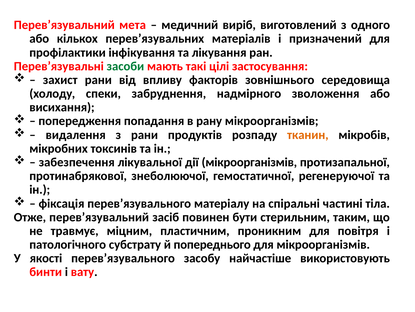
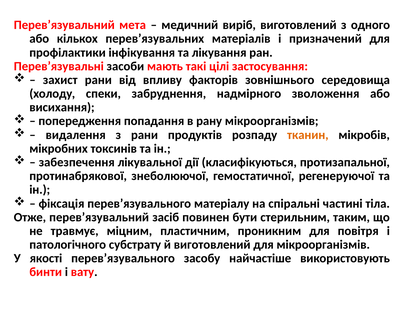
засоби colour: green -> black (125, 66)
дії мікроорганізмів: мікроорганізмів -> класифікуються (249, 162)
й попереднього: попереднього -> виготовлений (212, 244)
